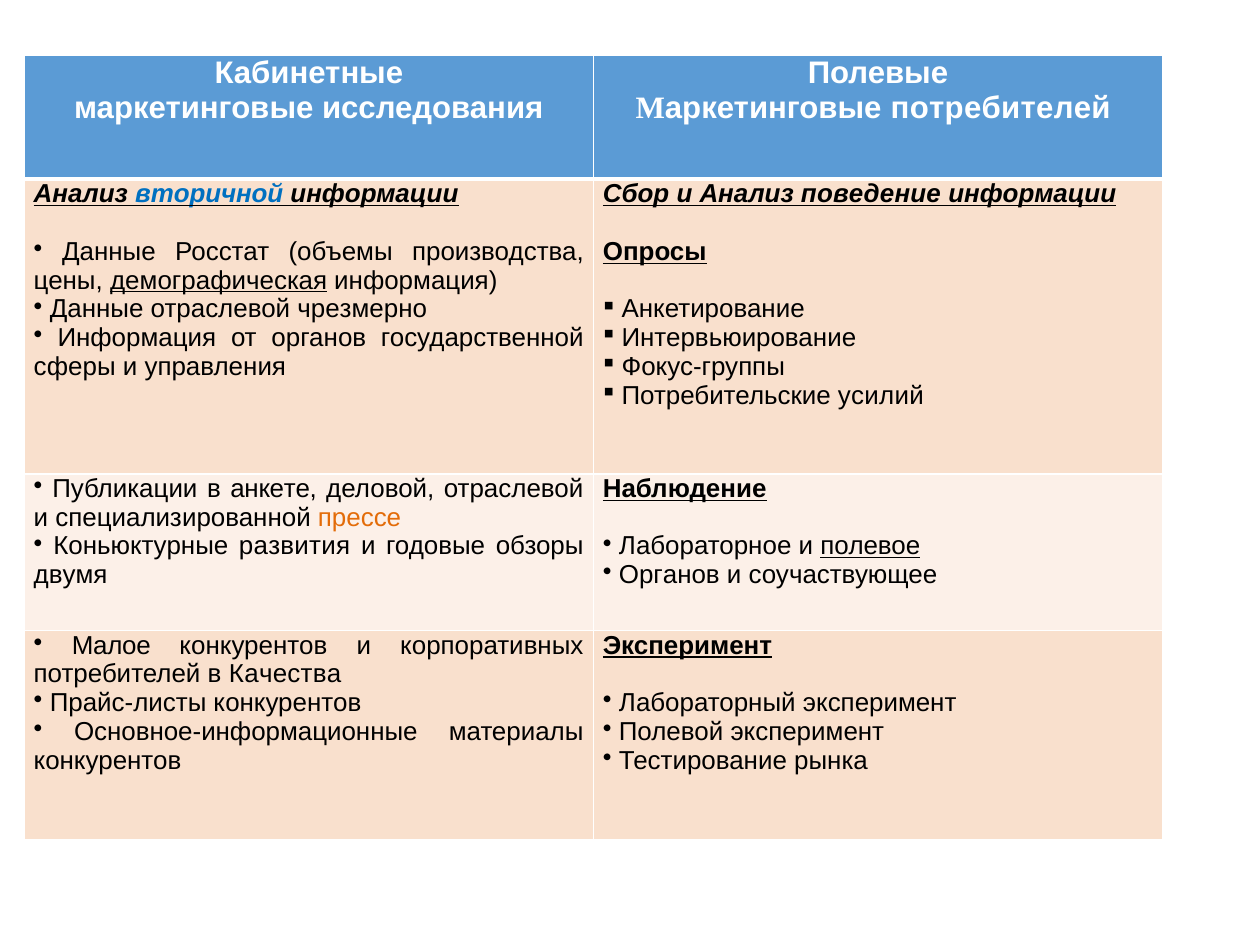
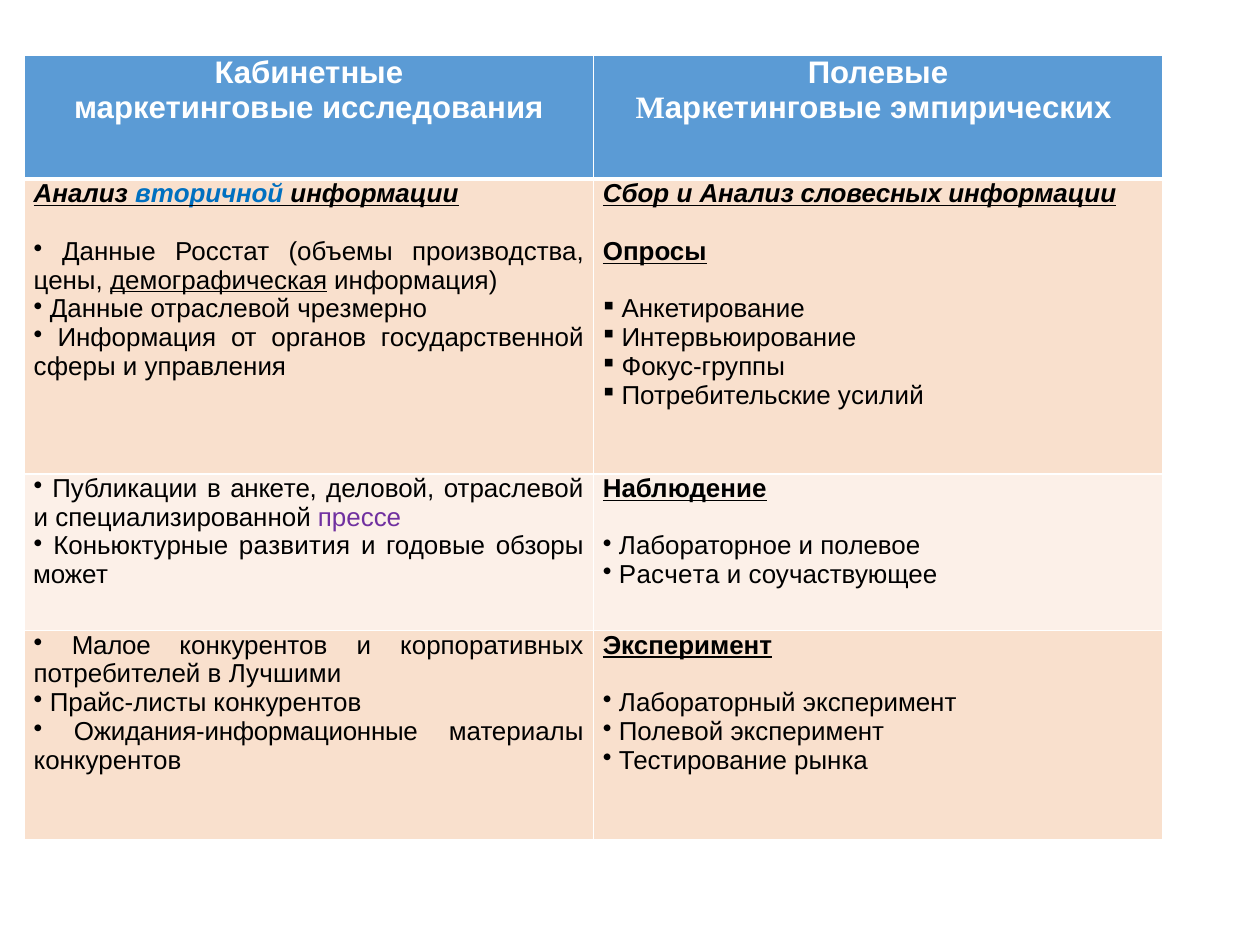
Маркетинговые потребителей: потребителей -> эмпирических (1001, 108)
поведение: поведение -> словесных (871, 194)
прессе colour: orange -> purple (360, 518)
полевое underline: present -> none (870, 547)
Органов: Органов -> Расчета (669, 576)
двумя: двумя -> может (71, 576)
Качества: Качества -> Лучшими (285, 675)
Основное-информационные: Основное-информационные -> Ожидания-информационные (246, 732)
